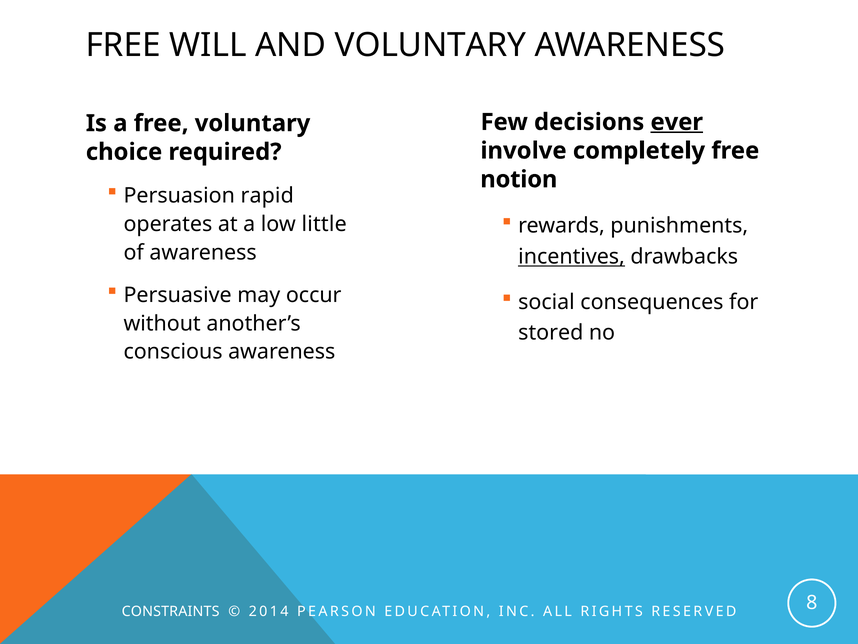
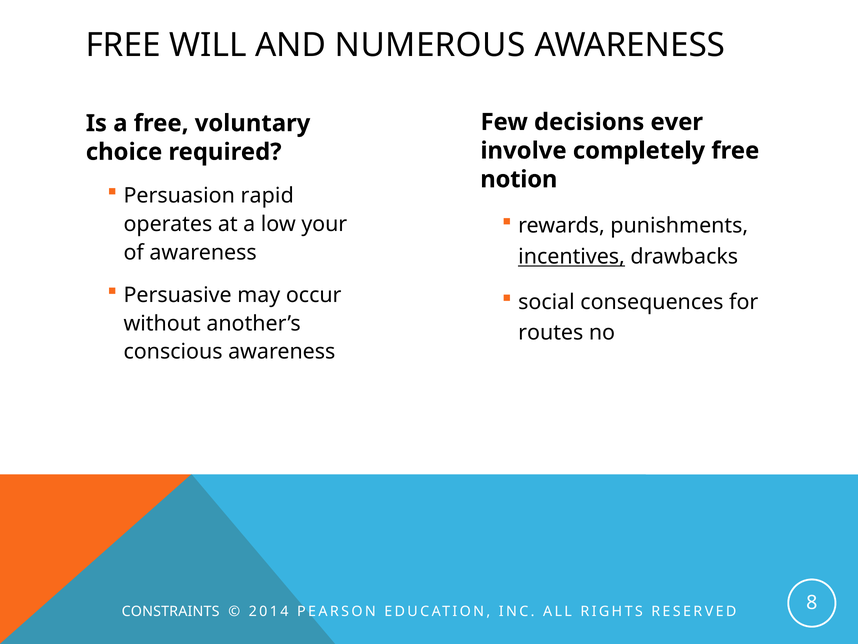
AND VOLUNTARY: VOLUNTARY -> NUMEROUS (430, 45)
ever underline: present -> none (677, 122)
little: little -> your (324, 224)
stored: stored -> routes (551, 333)
